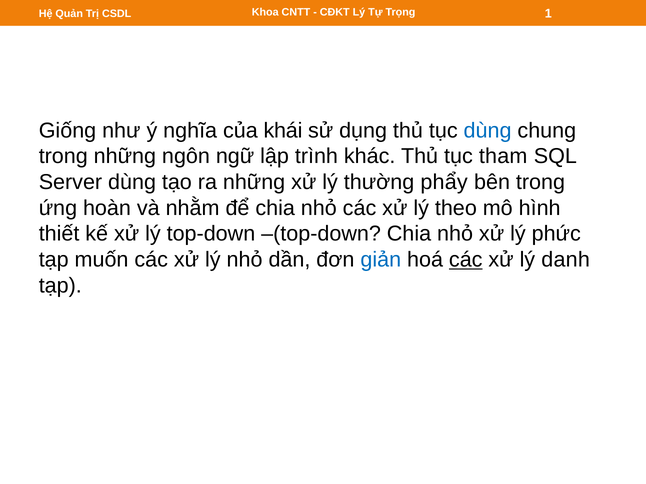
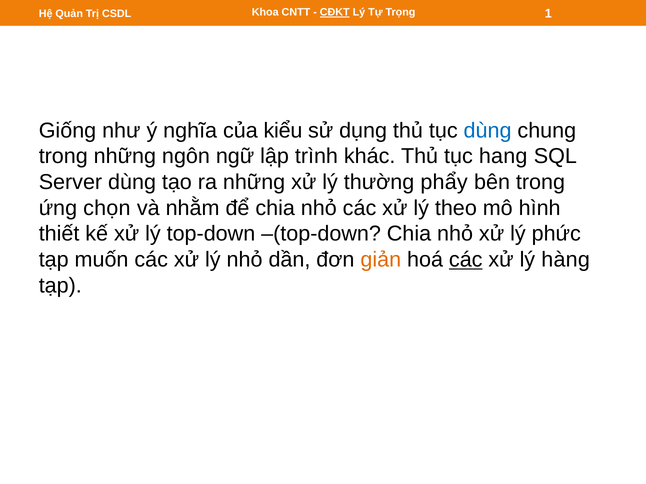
CĐKT underline: none -> present (335, 12)
khái: khái -> kiểu (283, 131)
tham: tham -> hang (503, 157)
hoàn: hoàn -> chọn (107, 208)
giản colour: blue -> orange (381, 260)
danh: danh -> hàng (566, 260)
